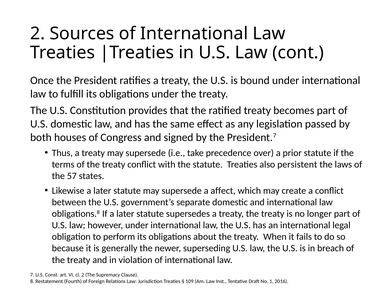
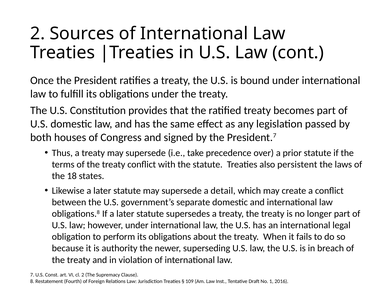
57: 57 -> 18 (72, 176)
affect: affect -> detail (223, 191)
generally: generally -> authority (120, 248)
